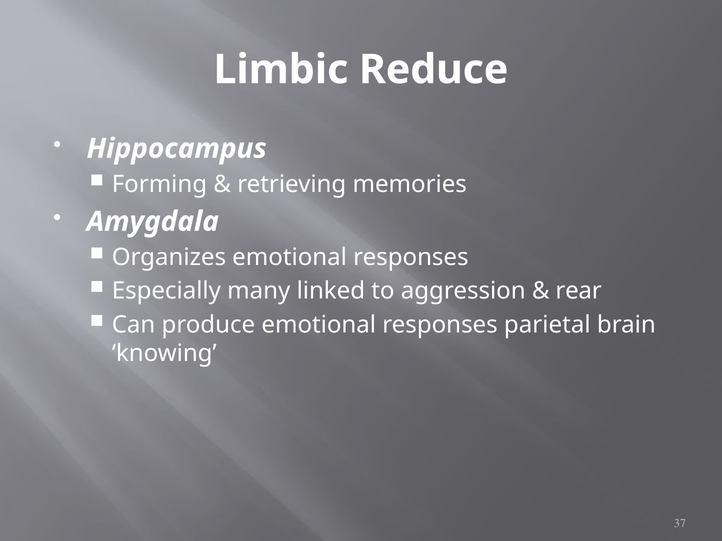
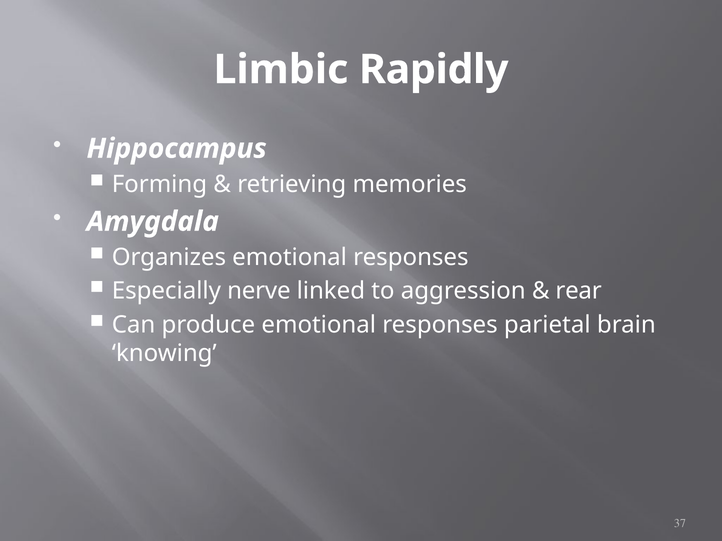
Reduce: Reduce -> Rapidly (434, 70)
many: many -> nerve (259, 291)
